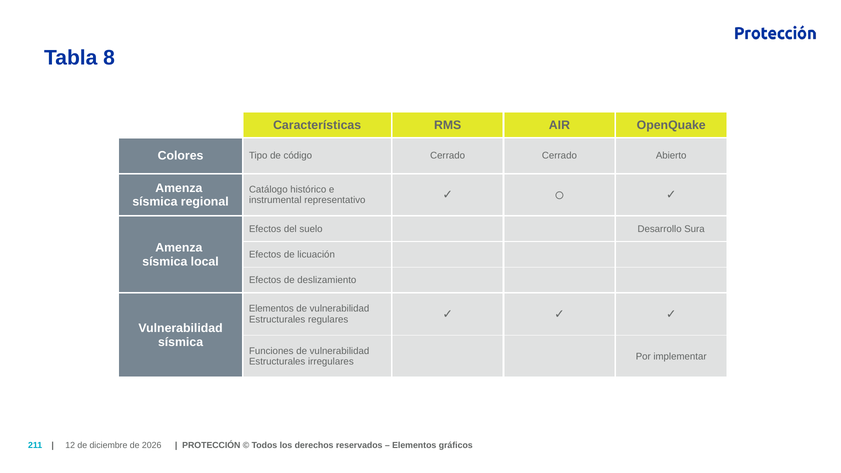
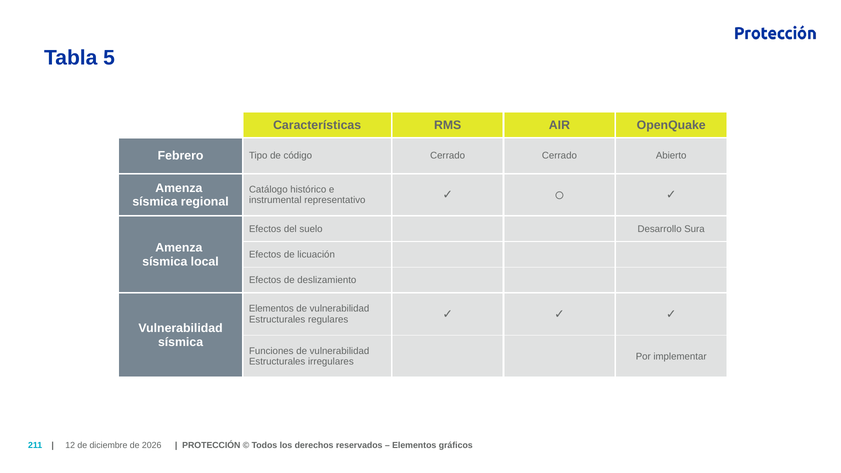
8: 8 -> 5 (109, 58)
Colores: Colores -> Febrero (181, 156)
